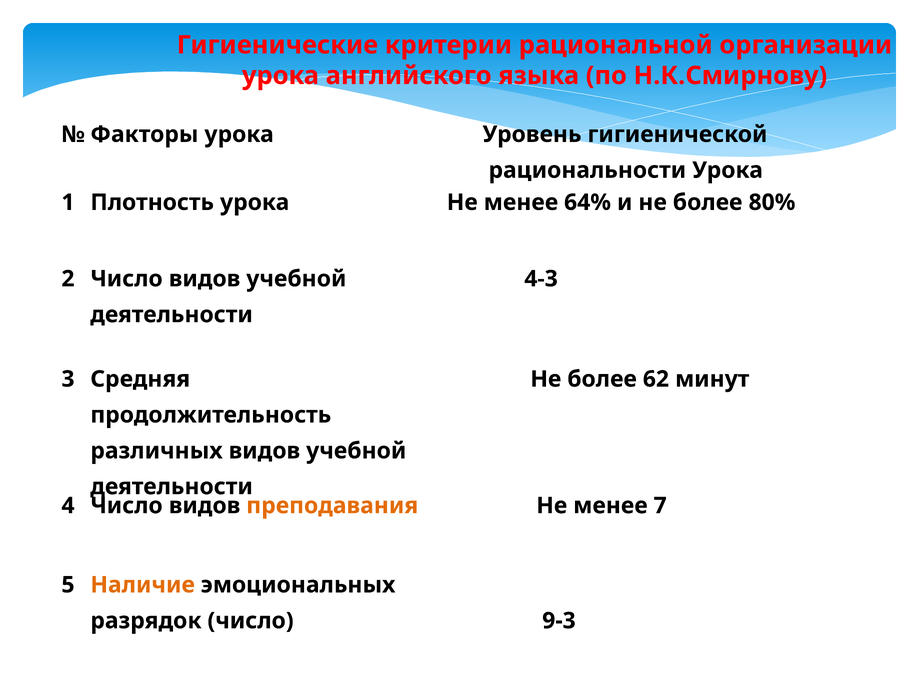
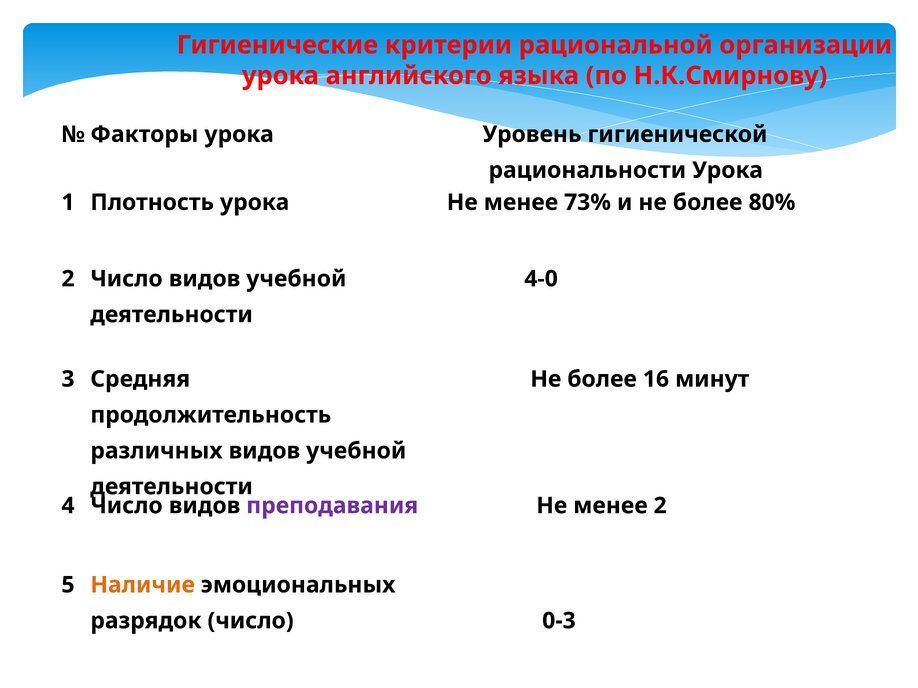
64%: 64% -> 73% (588, 203)
4-3: 4-3 -> 4-0 (541, 279)
62: 62 -> 16 (656, 379)
преподавания colour: orange -> purple (332, 506)
менее 7: 7 -> 2 (660, 506)
9-3: 9-3 -> 0-3 (559, 621)
